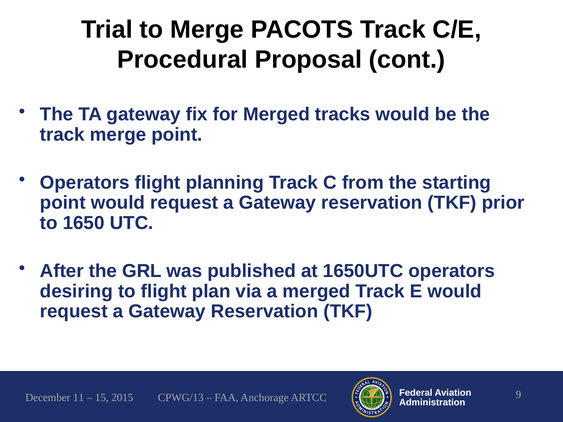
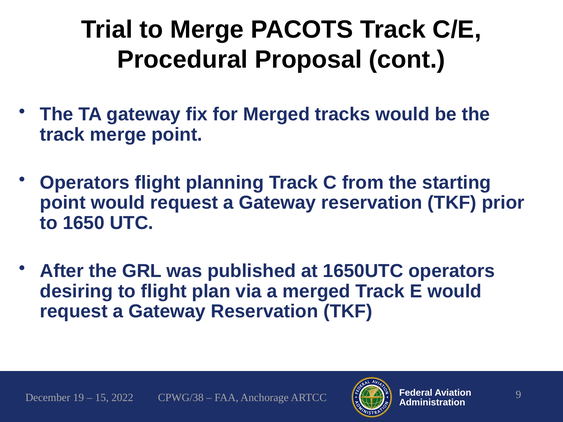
11: 11 -> 19 (79, 398)
2015: 2015 -> 2022 (122, 398)
CPWG/13: CPWG/13 -> CPWG/38 (181, 398)
